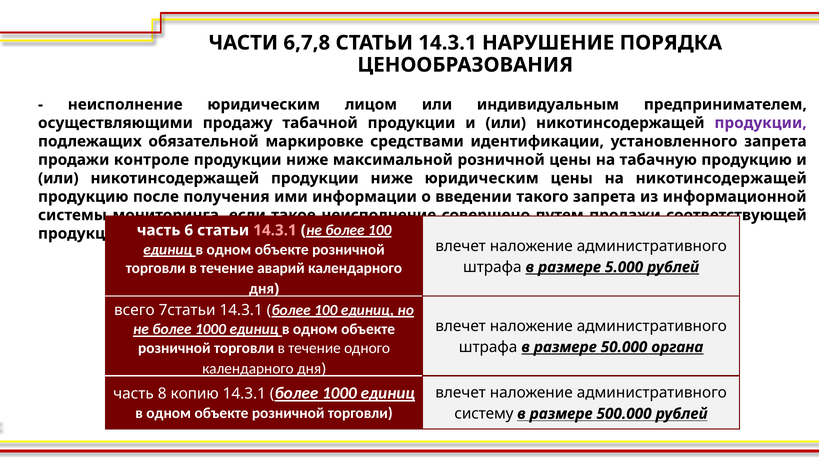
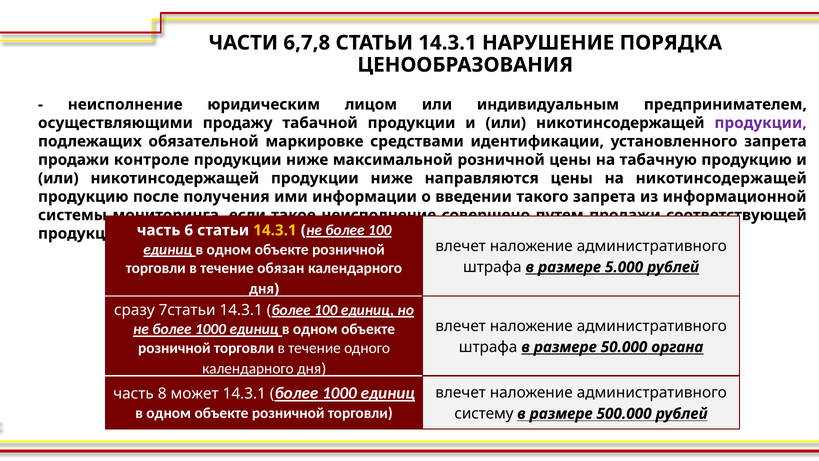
ниже юридическим: юридическим -> направляются (482, 178)
14.3.1 colour: pink -> yellow (275, 230)
аварий: аварий -> обязан (281, 268)
всего: всего -> сразу (134, 310)
копию: копию -> может (195, 394)
